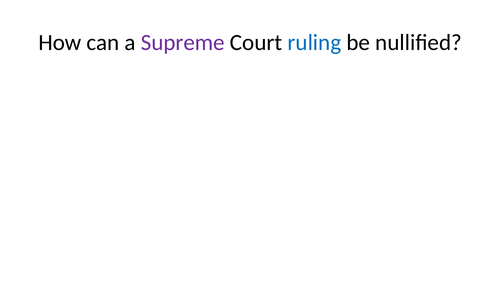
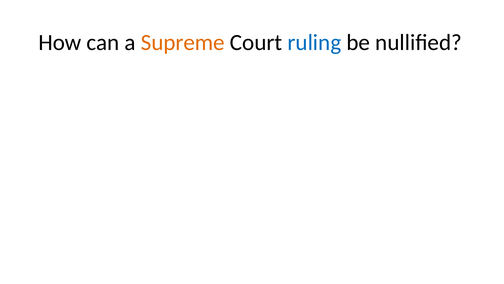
Supreme colour: purple -> orange (183, 42)
